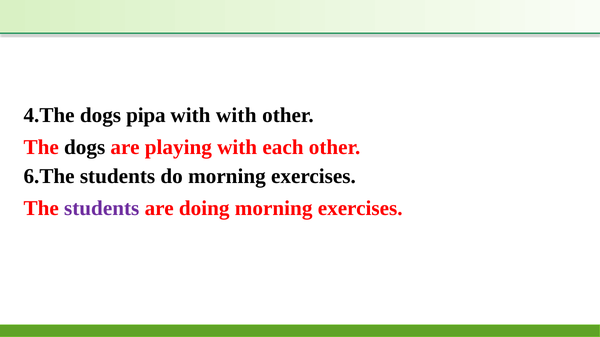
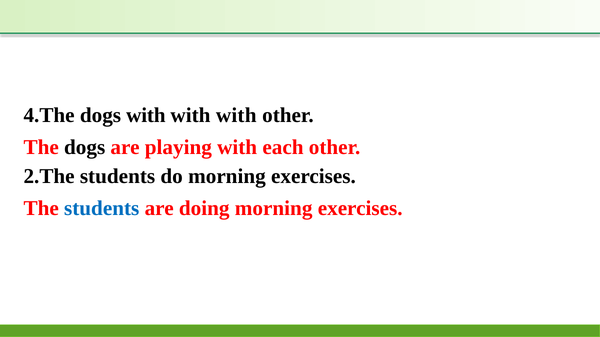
dogs pipa: pipa -> with (146, 115)
6.The: 6.The -> 2.The (49, 176)
students colour: purple -> blue (102, 209)
